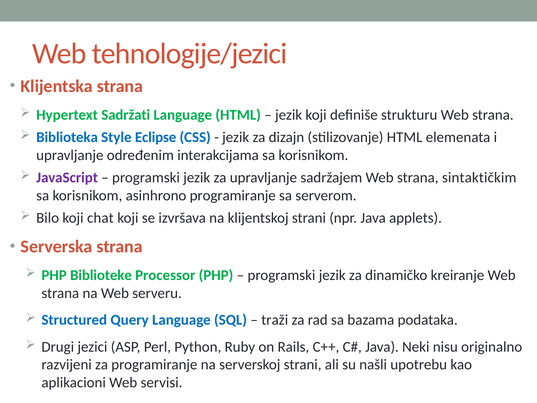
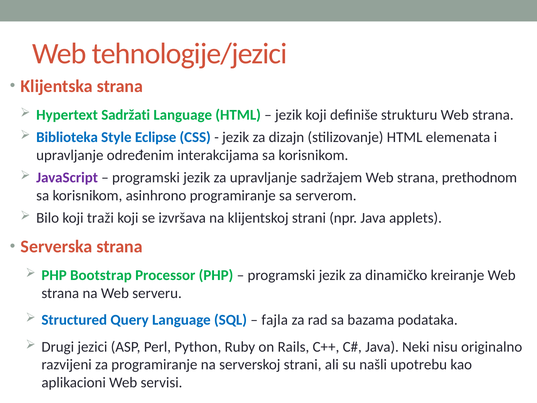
sintaktičkim: sintaktičkim -> prethodnom (479, 177)
chat: chat -> traži (100, 218)
Biblioteke: Biblioteke -> Bootstrap (101, 275)
traži: traži -> fajla (275, 320)
